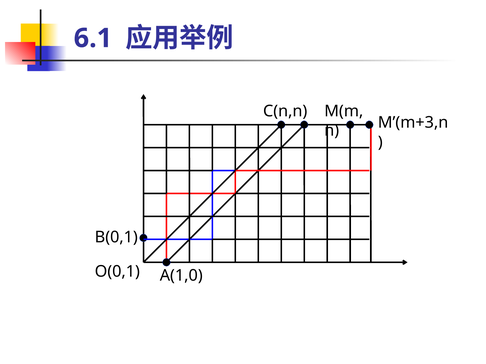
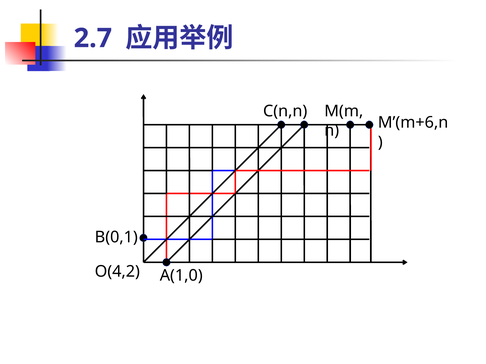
6.1: 6.1 -> 2.7 (93, 38)
M’(m+3,n: M’(m+3,n -> M’(m+6,n (413, 123)
O(0,1: O(0,1 -> O(4,2 (117, 272)
